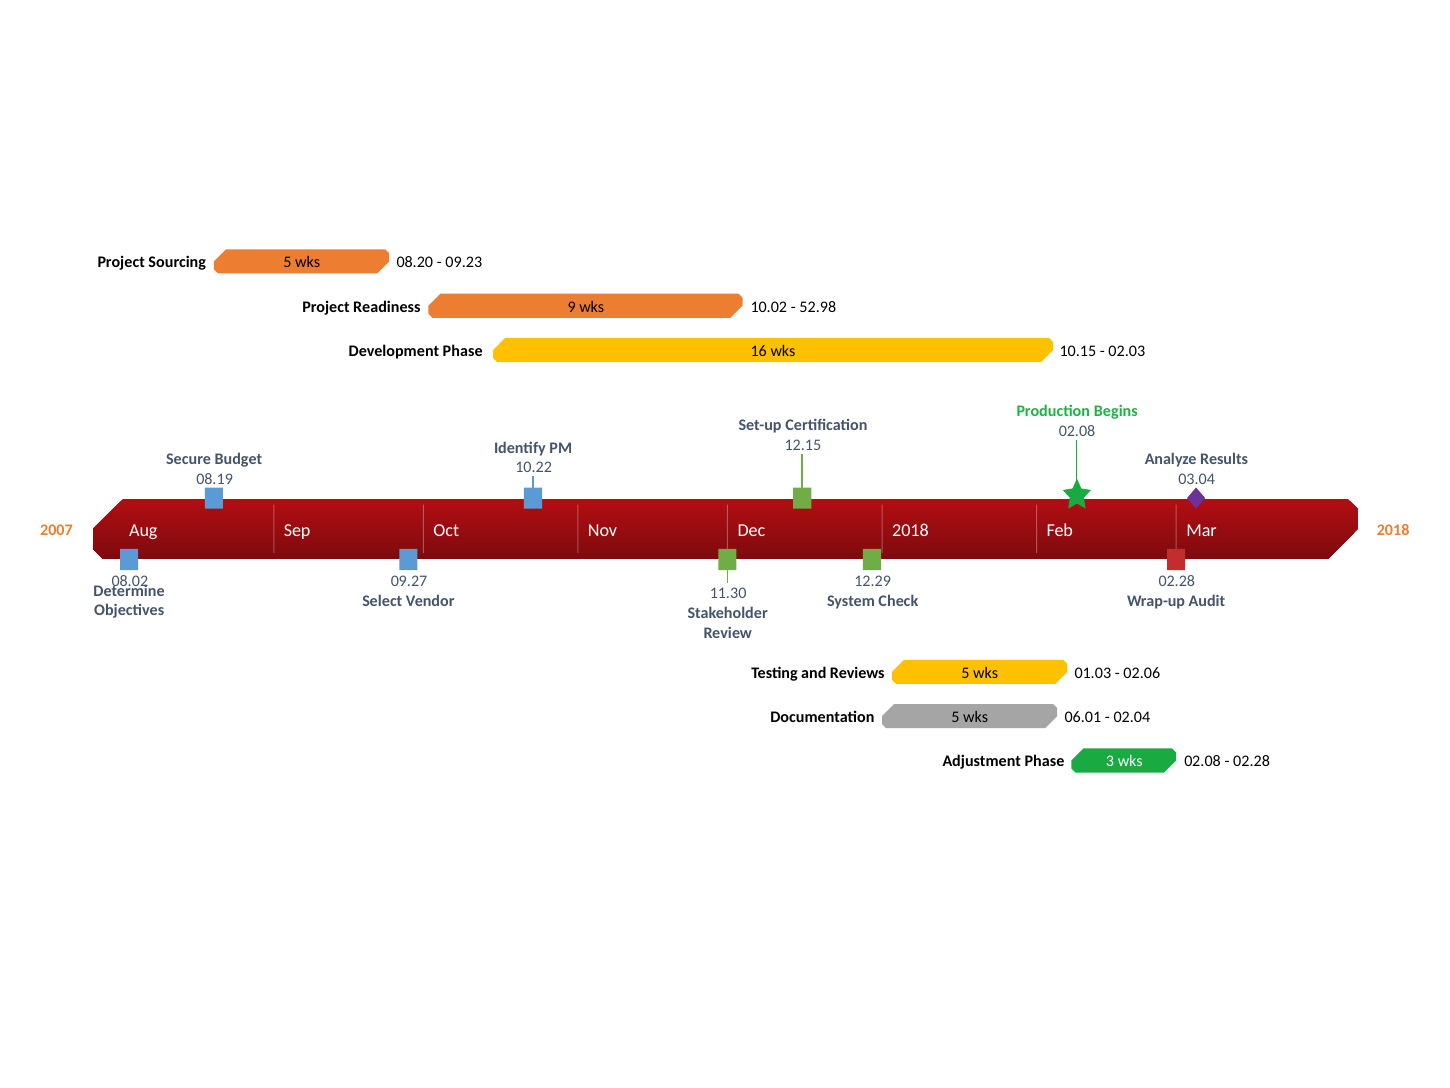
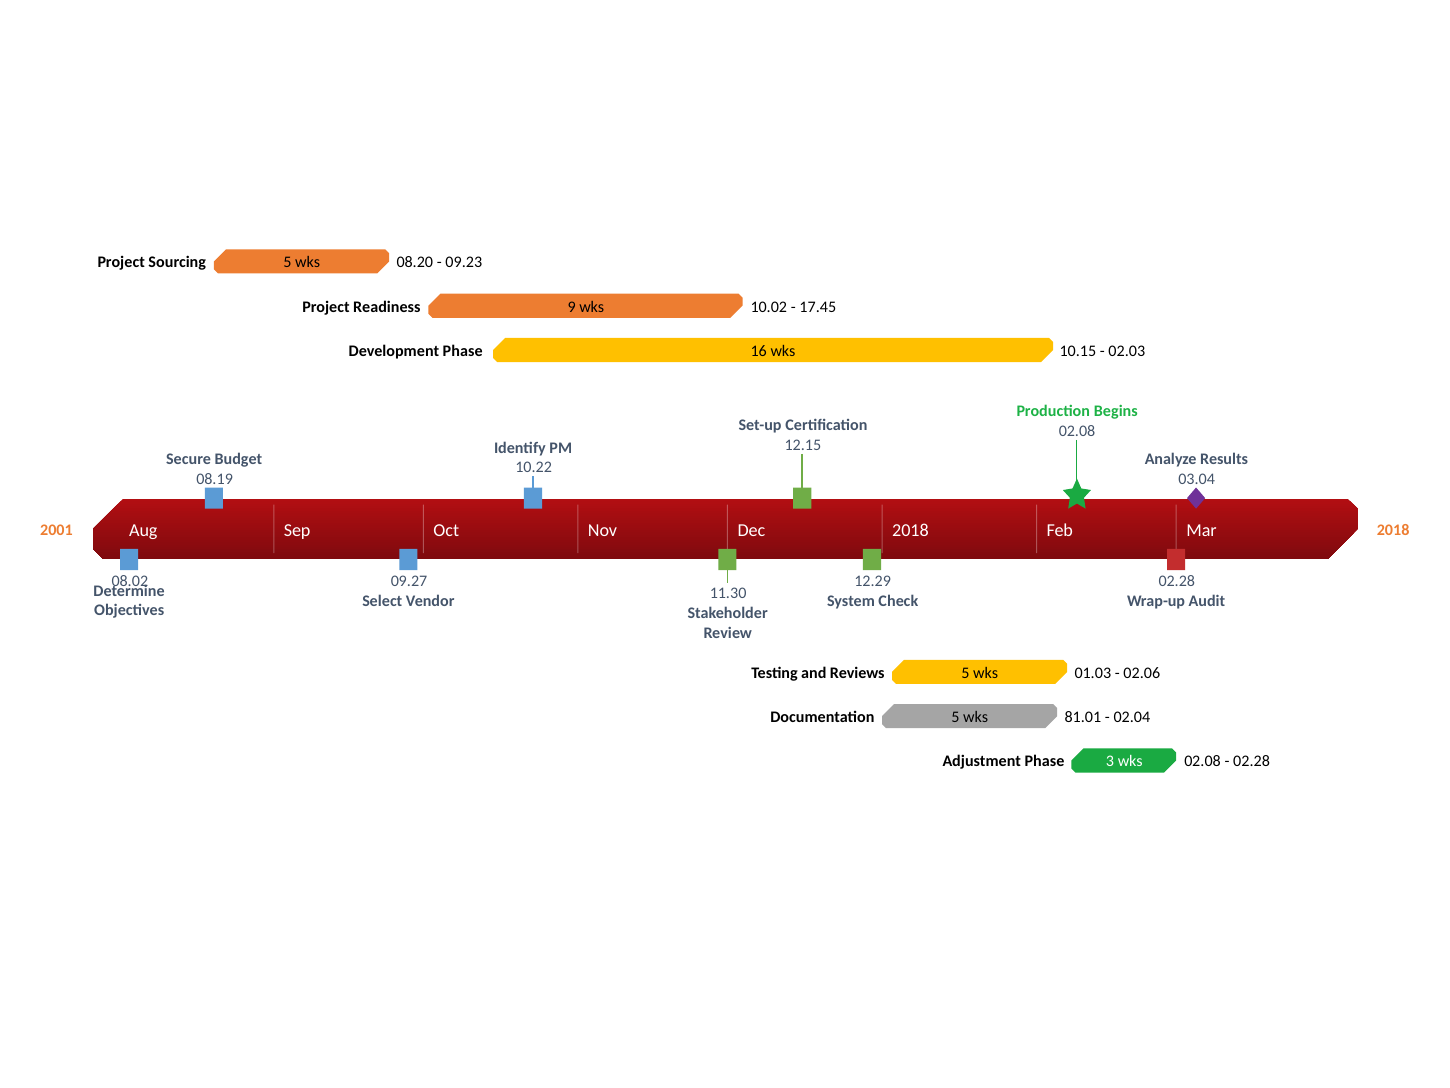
52.98: 52.98 -> 17.45 (818, 307)
2007: 2007 -> 2001 (56, 530)
06.01: 06.01 -> 81.01 (1083, 717)
